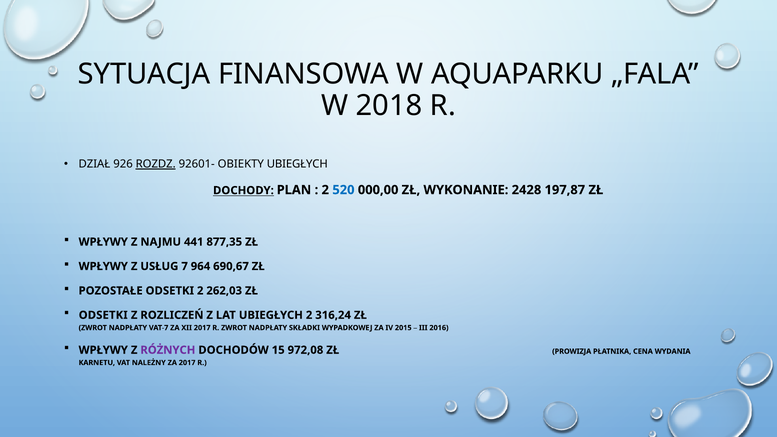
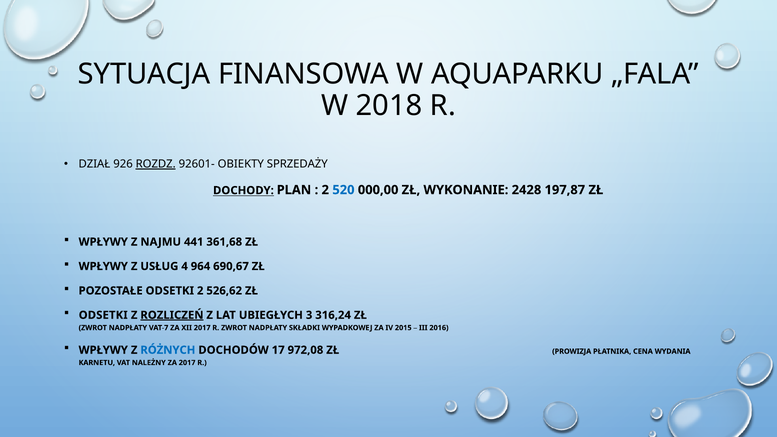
OBIEKTY UBIEGŁYCH: UBIEGŁYCH -> SPRZEDAŻY (297, 164)
877,35: 877,35 -> 361,68 (224, 242)
7: 7 -> 4 (185, 266)
262,03: 262,03 -> 526,62 (224, 291)
ROZLICZEŃ underline: none -> present (172, 315)
UBIEGŁYCH 2: 2 -> 3 (309, 315)
RÓŻNYCH colour: purple -> blue (168, 350)
15: 15 -> 17 (278, 350)
